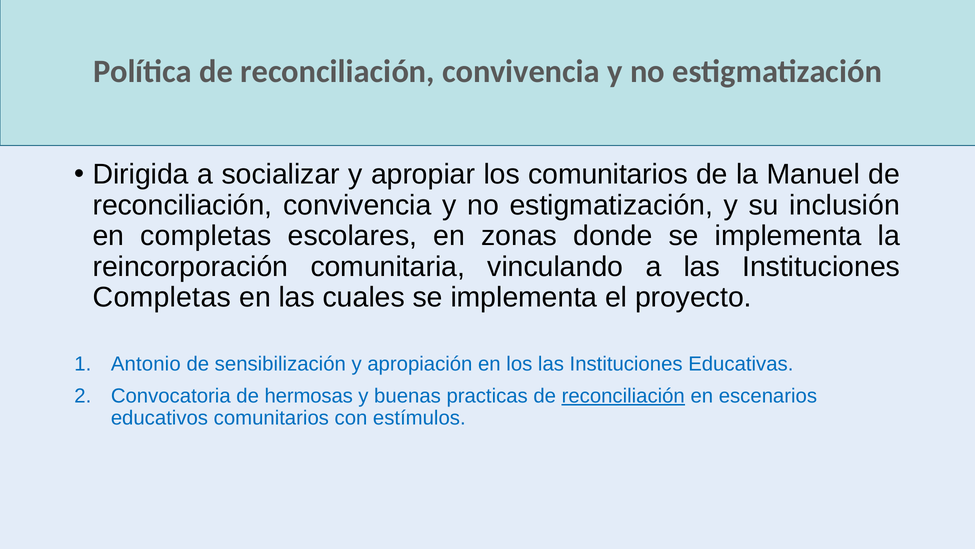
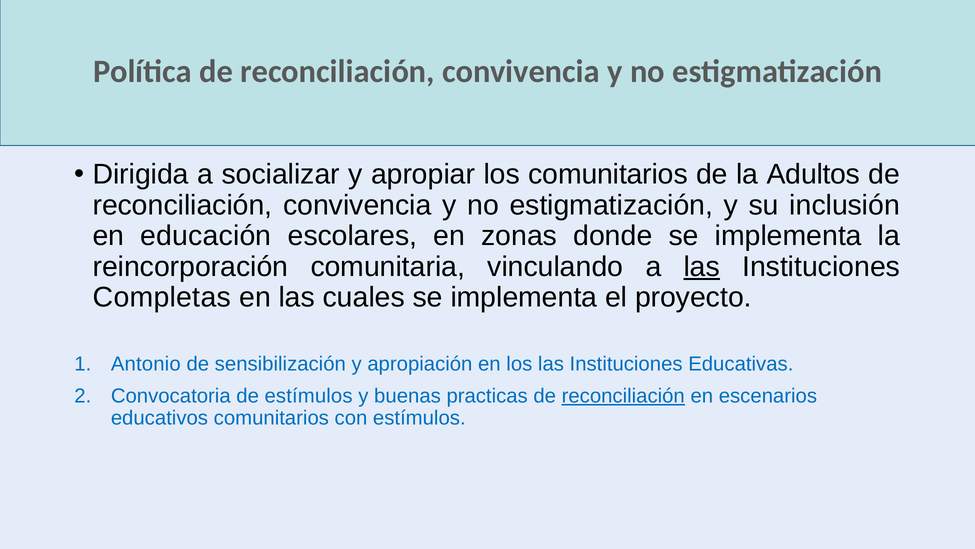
Manuel: Manuel -> Adultos (813, 174)
en completas: completas -> educación (206, 236)
las underline: none -> present (702, 266)
de hermosas: hermosas -> estímulos (309, 396)
